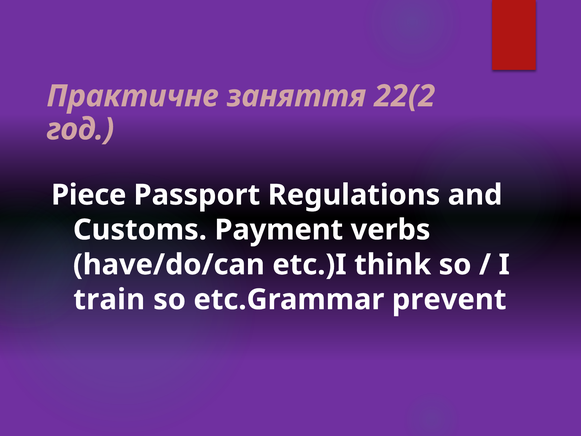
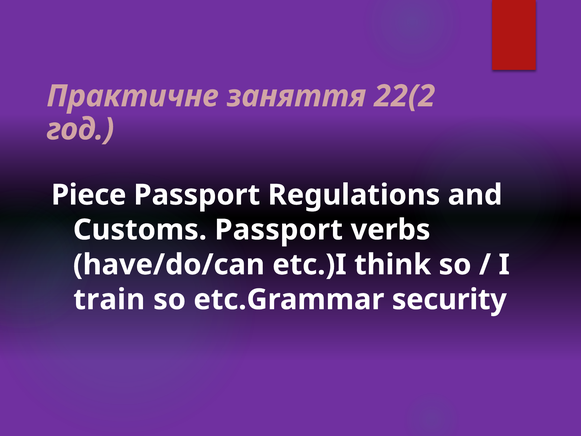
Customs Payment: Payment -> Passport (279, 230)
prevent: prevent -> security (449, 299)
